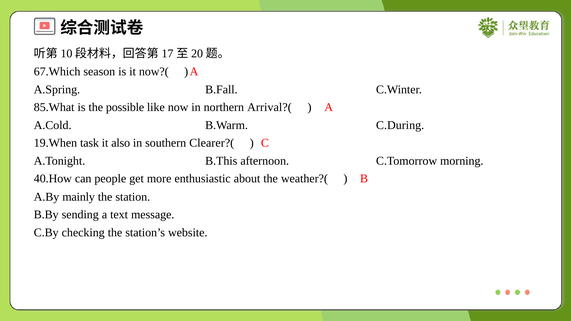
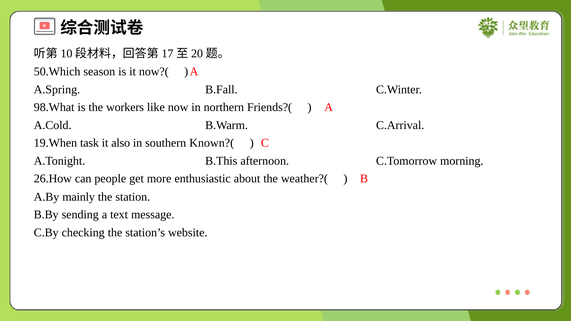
67.Which: 67.Which -> 50.Which (57, 72)
85.What: 85.What -> 98.What (54, 107)
possible: possible -> workers (125, 107)
Arrival?(: Arrival?( -> Friends?( (270, 107)
C.During: C.During -> C.Arrival (400, 125)
Clearer?(: Clearer?( -> Known?( (212, 143)
40.How: 40.How -> 26.How (53, 179)
